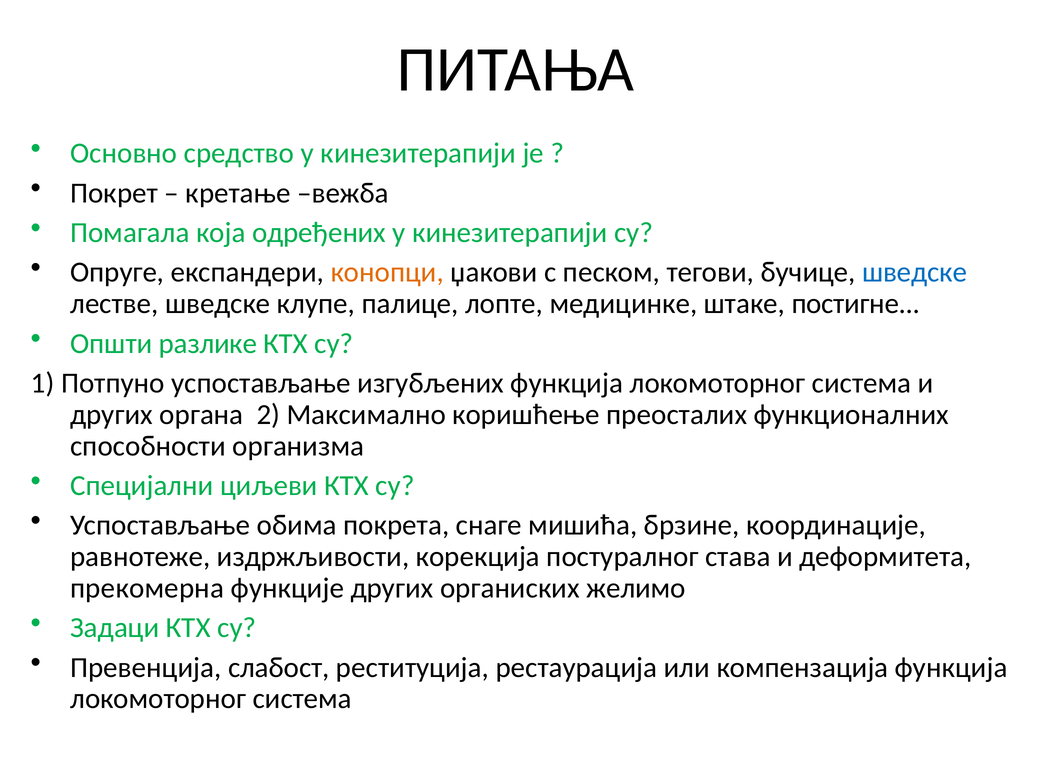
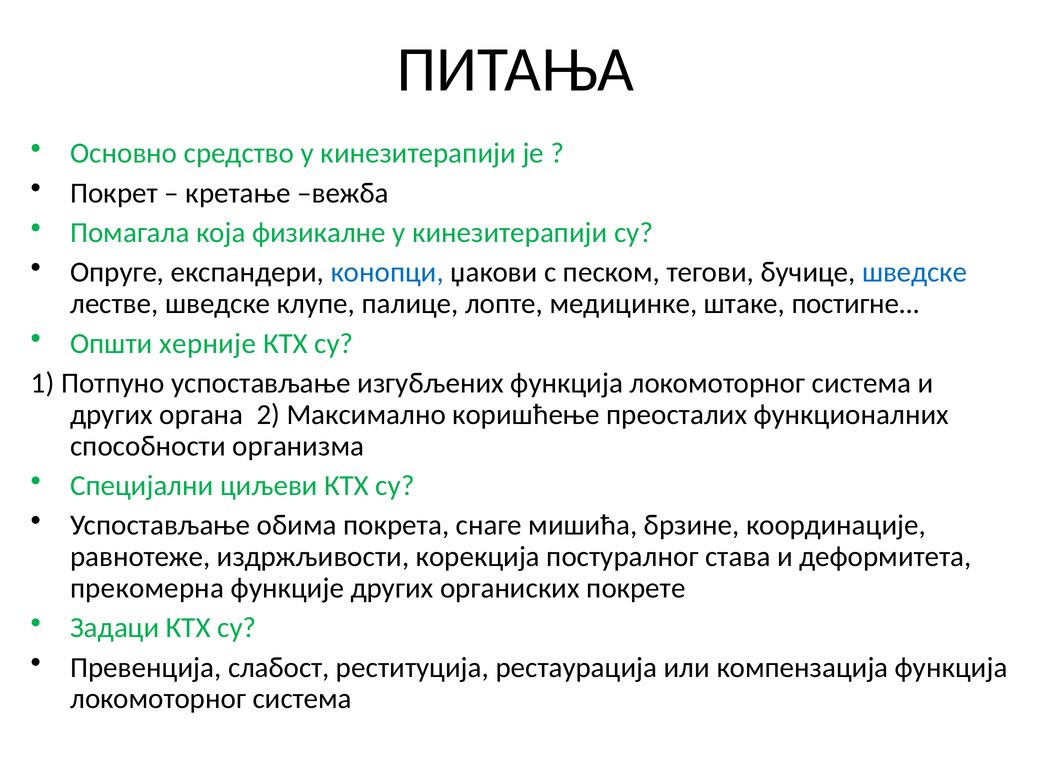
одређених: одређених -> физикалне (319, 233)
конопци colour: orange -> blue (387, 272)
разлике: разлике -> херније (208, 343)
жeлимo: жeлимo -> покрете (636, 588)
